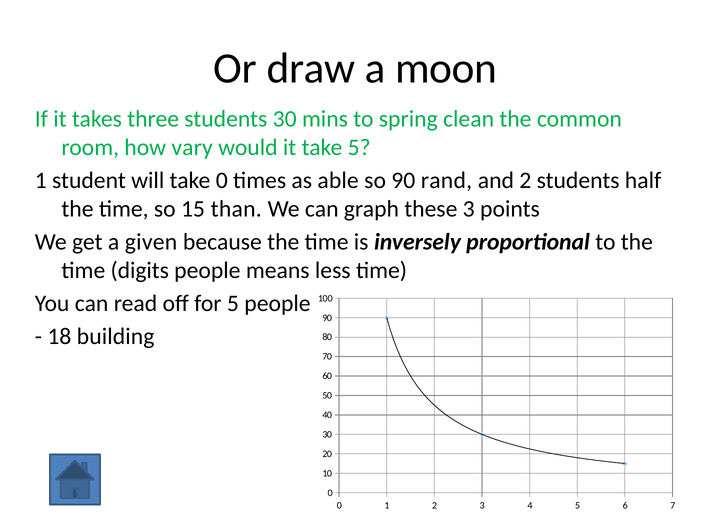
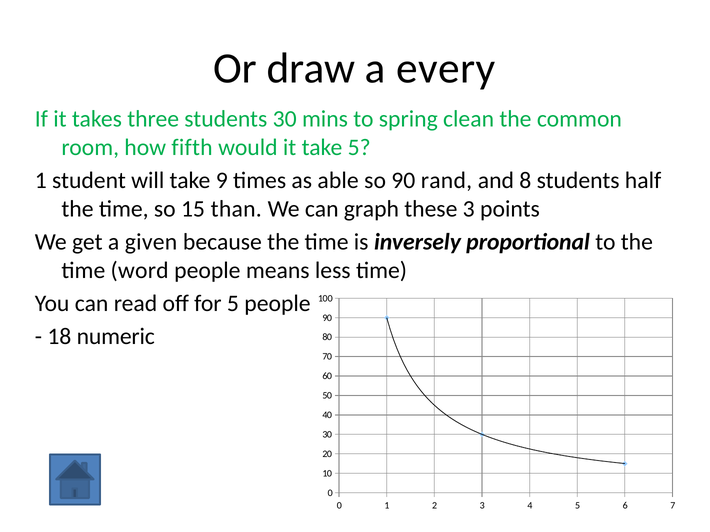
moon: moon -> every (446, 69)
vary: vary -> fifth (192, 148)
take 0: 0 -> 9 (222, 181)
and 2: 2 -> 8 (525, 181)
digits: digits -> word (140, 271)
building: building -> numeric (116, 337)
